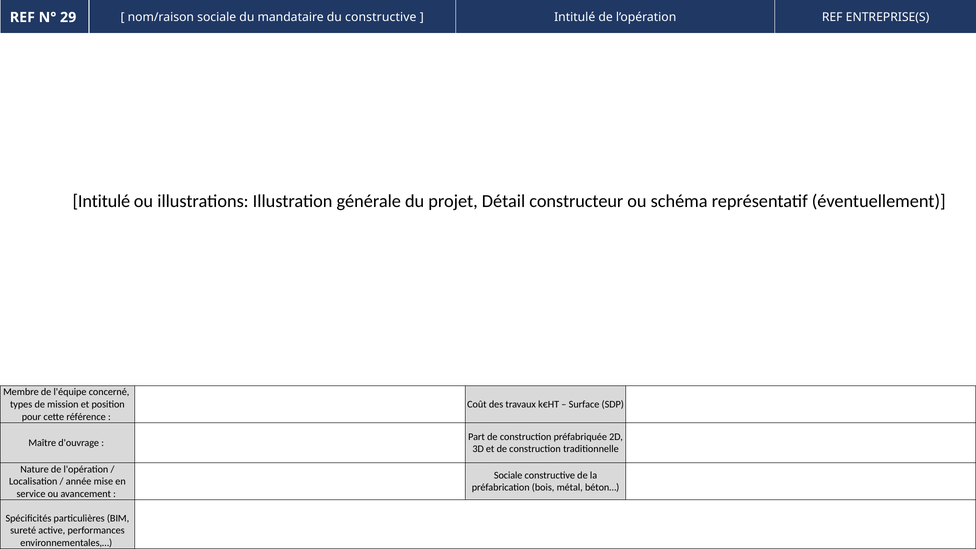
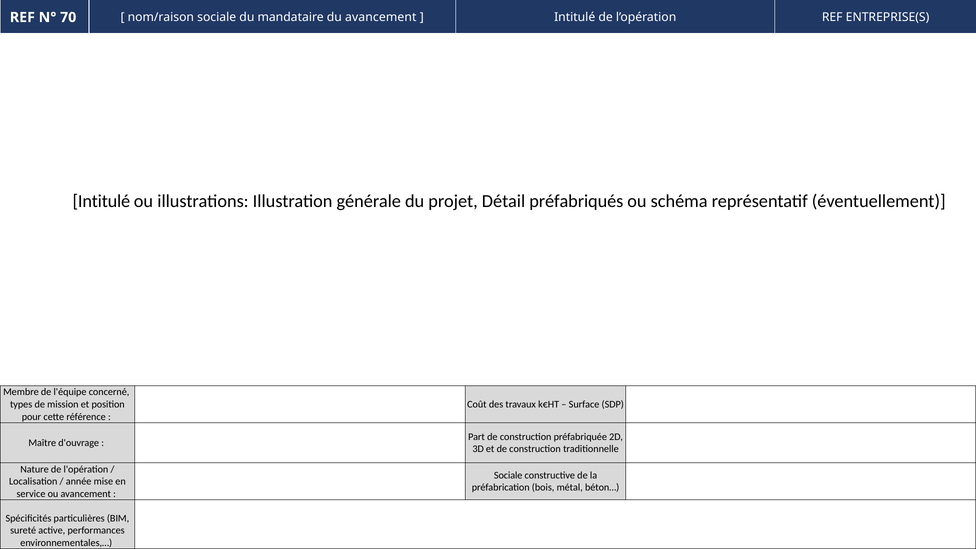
29: 29 -> 70 (68, 17)
du constructive: constructive -> avancement (381, 17)
constructeur: constructeur -> préfabriqués (576, 201)
